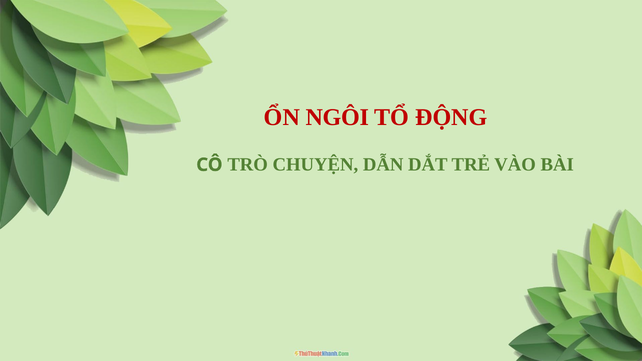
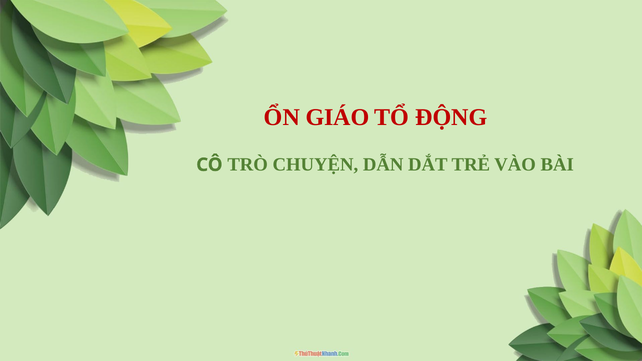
NGÔI: NGÔI -> GIÁO (337, 118)
